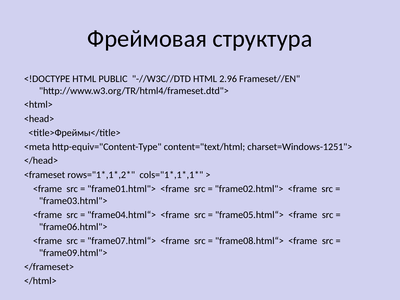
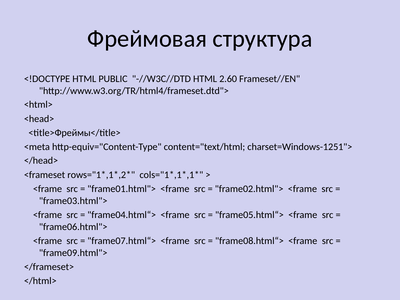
2.96: 2.96 -> 2.60 (228, 79)
